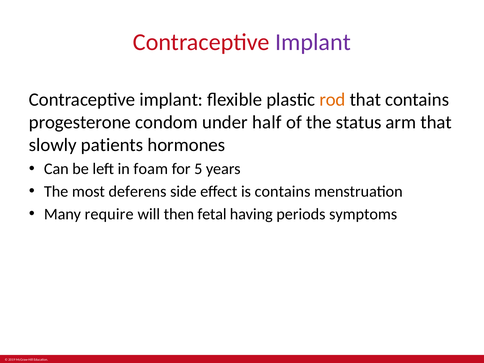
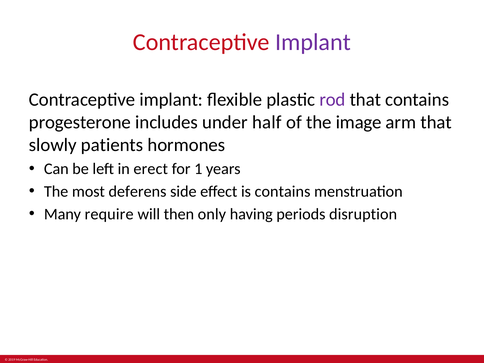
rod colour: orange -> purple (332, 100)
condom: condom -> includes (167, 122)
status: status -> image (359, 122)
foam: foam -> erect (151, 169)
5: 5 -> 1 (198, 169)
fetal: fetal -> only (212, 214)
symptoms: symptoms -> disruption (363, 214)
